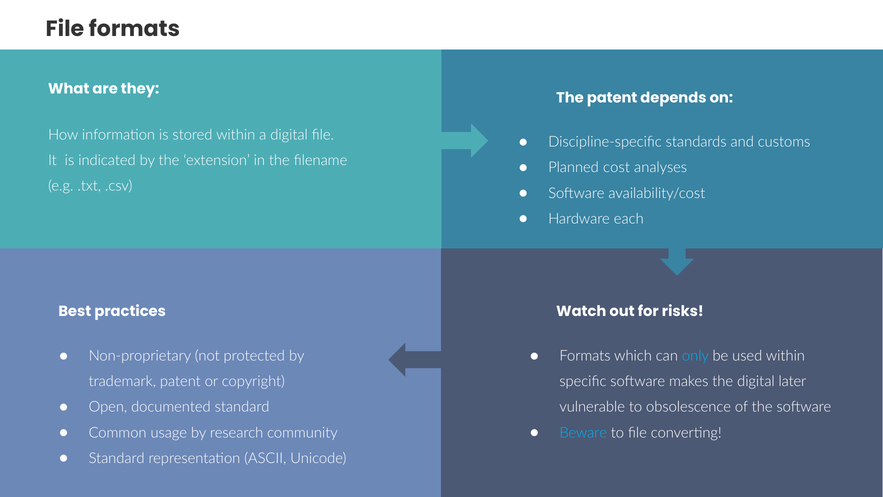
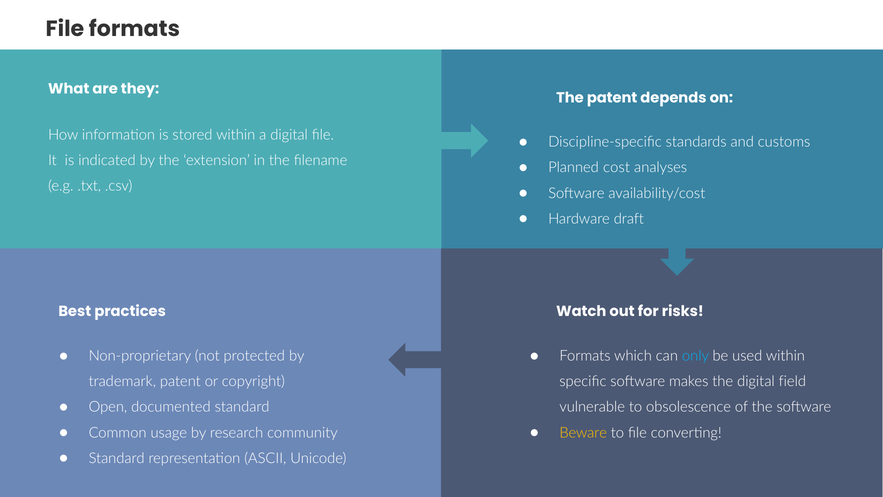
each: each -> draft (629, 219)
later: later -> field (792, 381)
Beware colour: light blue -> yellow (583, 432)
